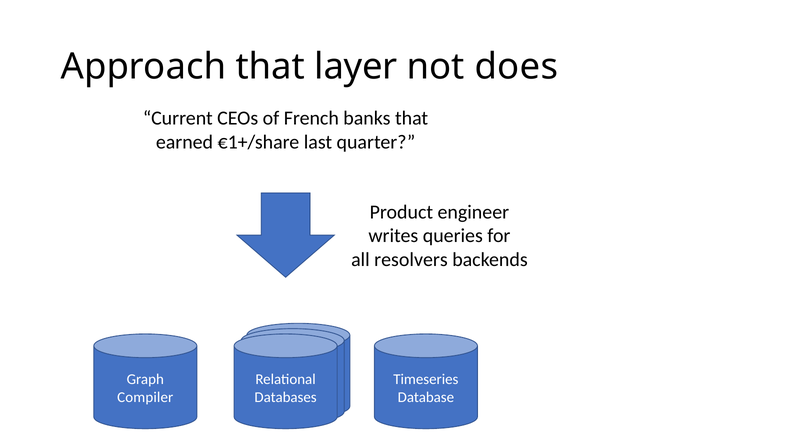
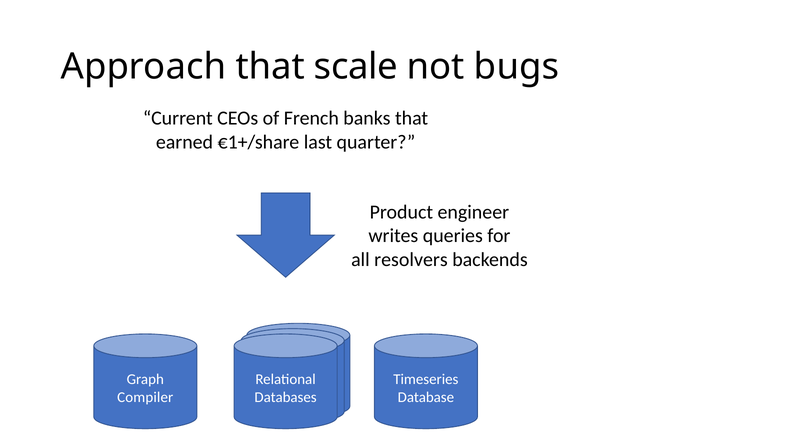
layer: layer -> scale (356, 67)
does: does -> bugs (517, 67)
